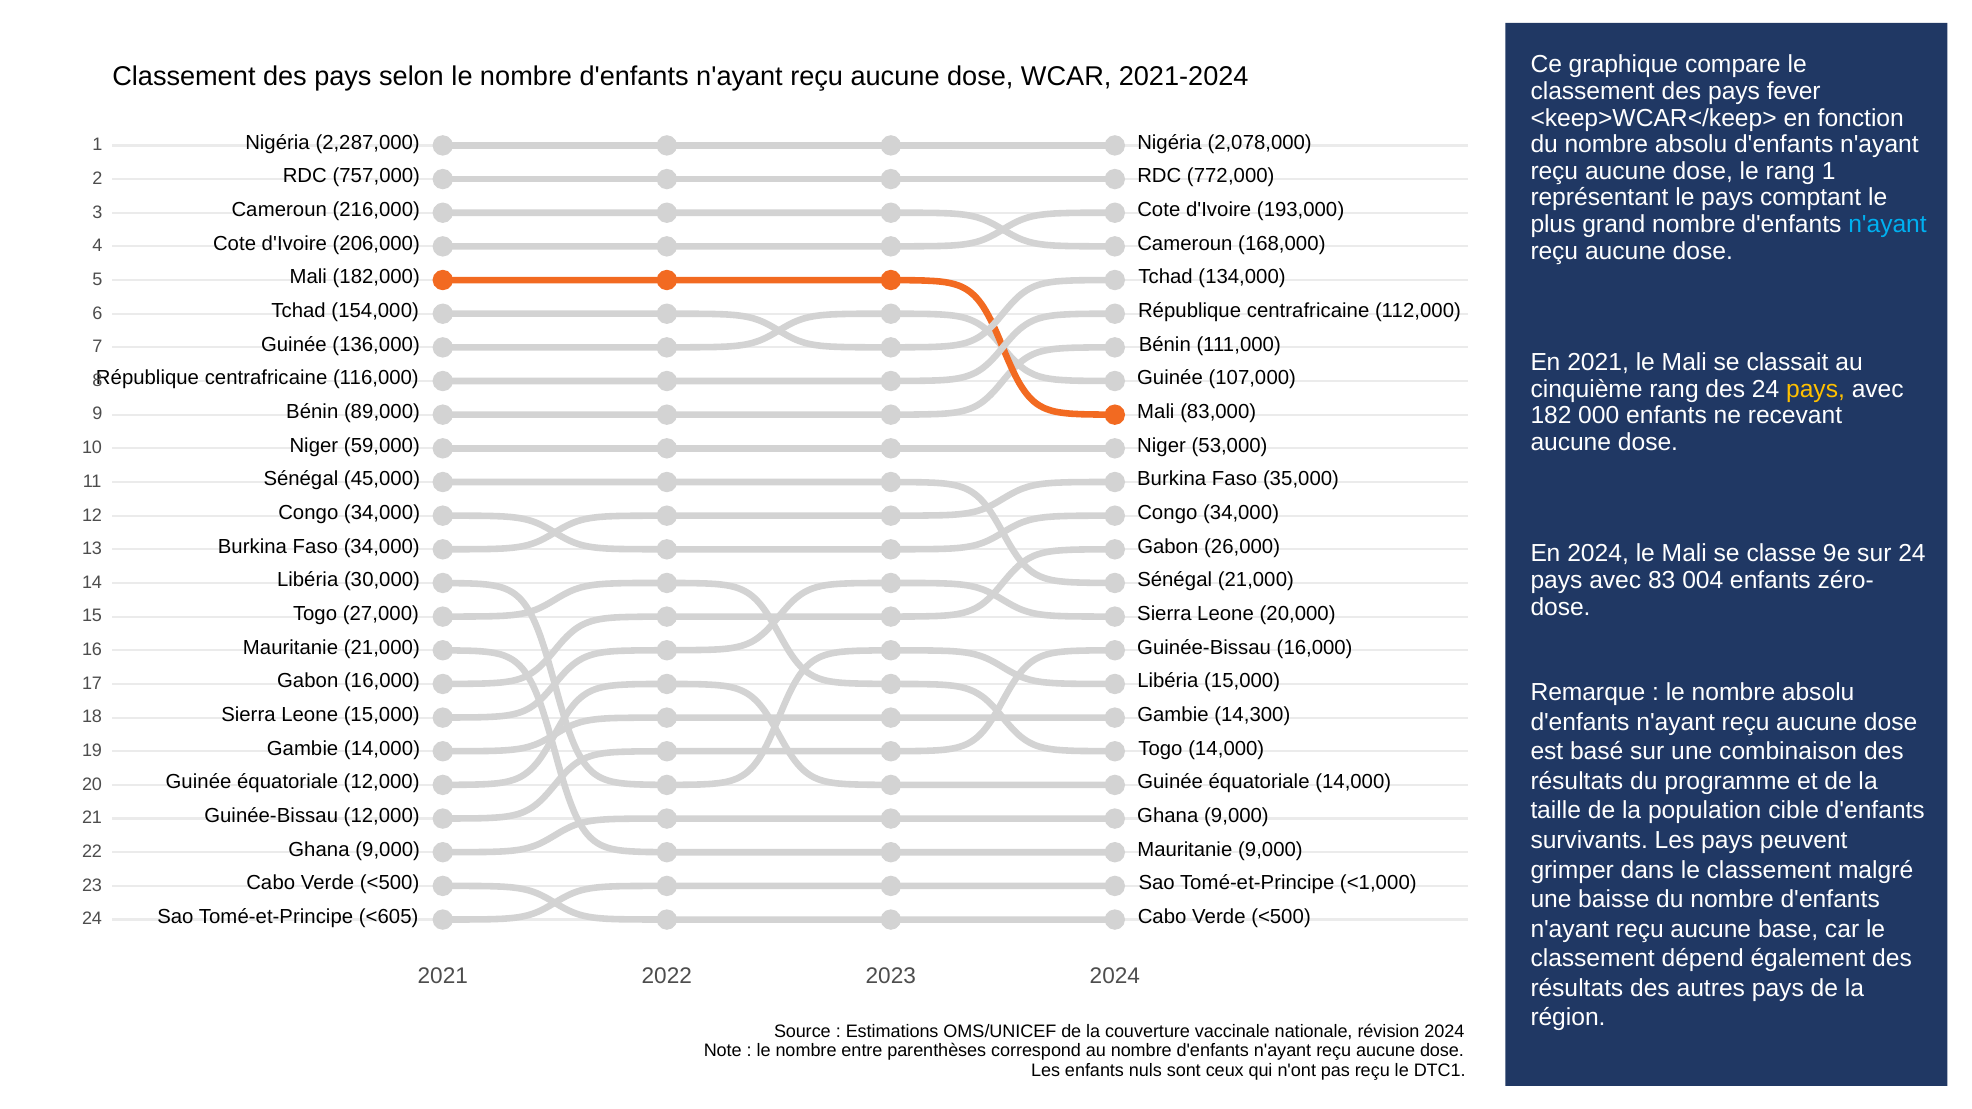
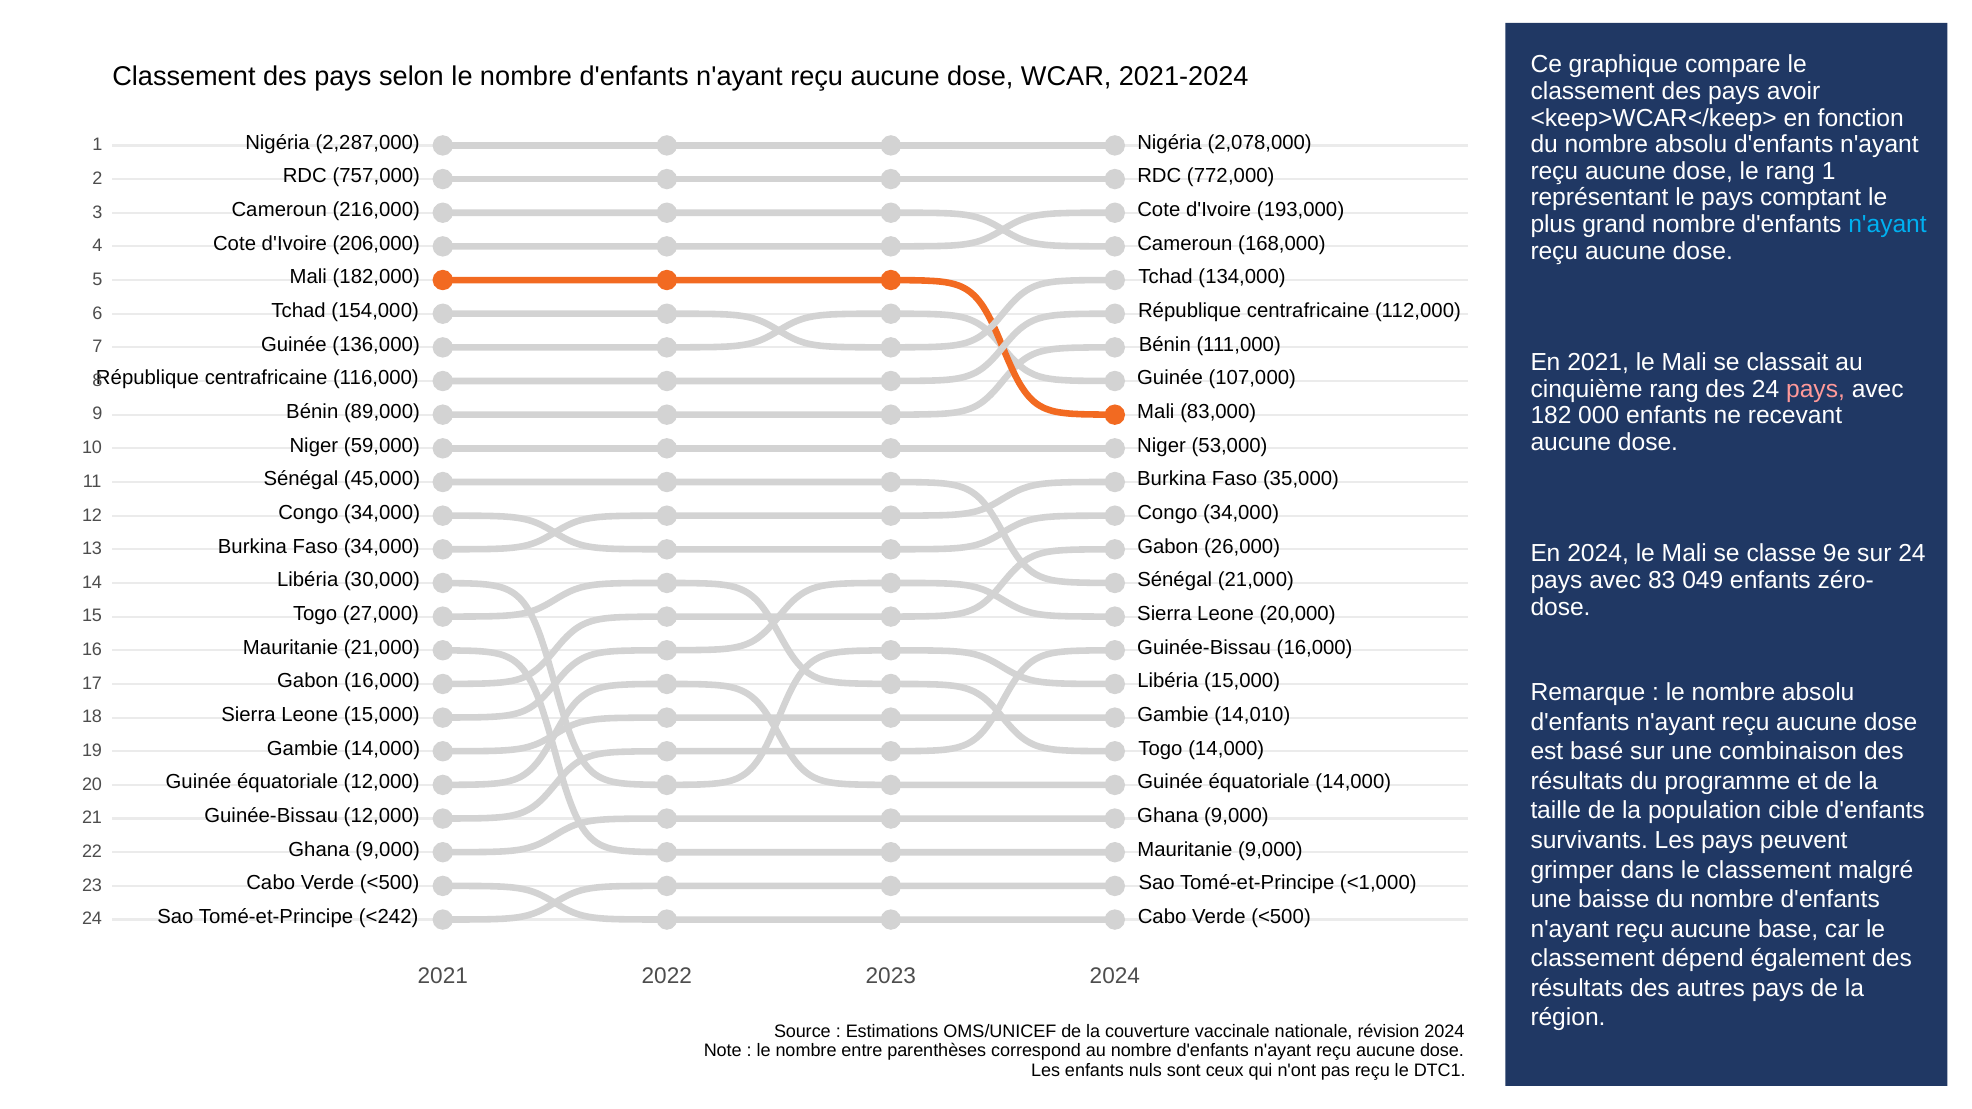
fever: fever -> avoir (1794, 91)
pays colour: yellow -> pink (1815, 389)
004: 004 -> 049 (1703, 580)
14,300: 14,300 -> 14,010 (1252, 715)
<605: <605 -> <242 (389, 917)
